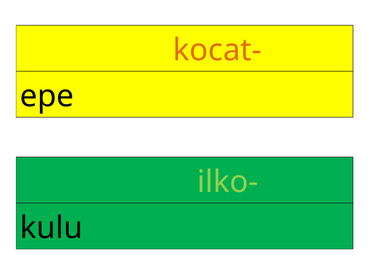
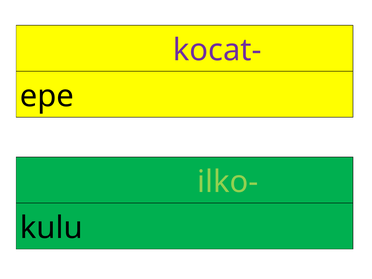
kocat- colour: orange -> purple (217, 50)
